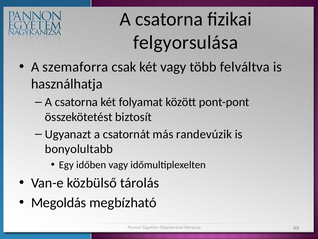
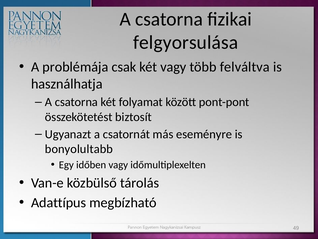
szemaforra: szemaforra -> problémája (75, 67)
randevúzik: randevúzik -> eseményre (204, 134)
Megoldás: Megoldás -> Adattípus (59, 202)
